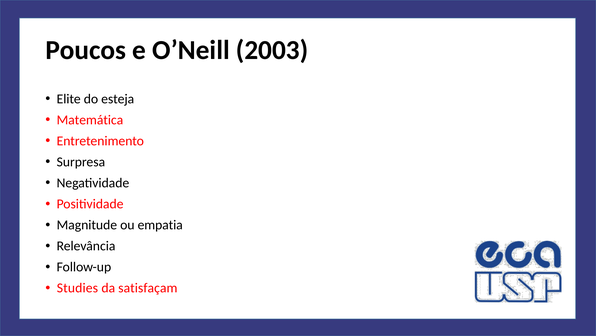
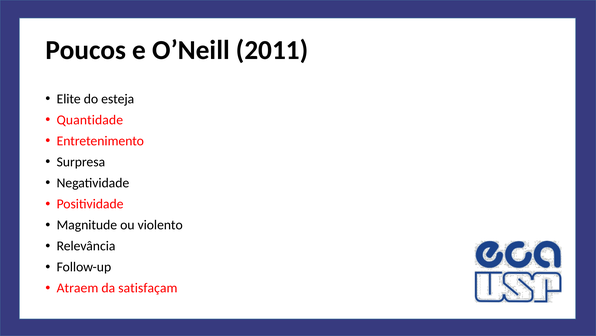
2003: 2003 -> 2011 (272, 50)
Matemática: Matemática -> Quantidade (90, 120)
empatia: empatia -> violento (160, 225)
Studies: Studies -> Atraem (77, 287)
